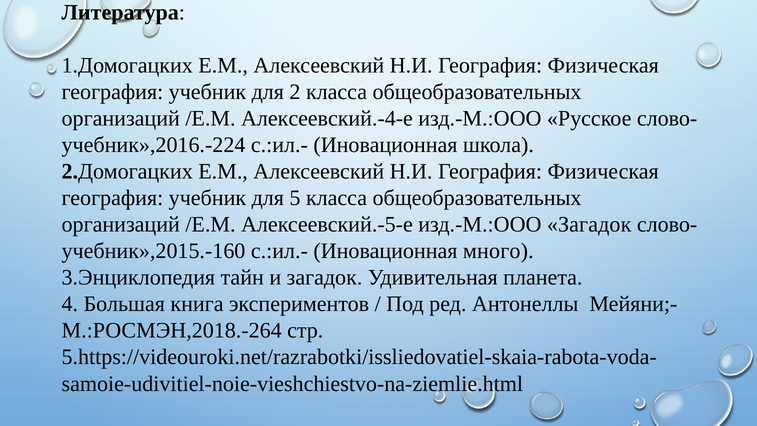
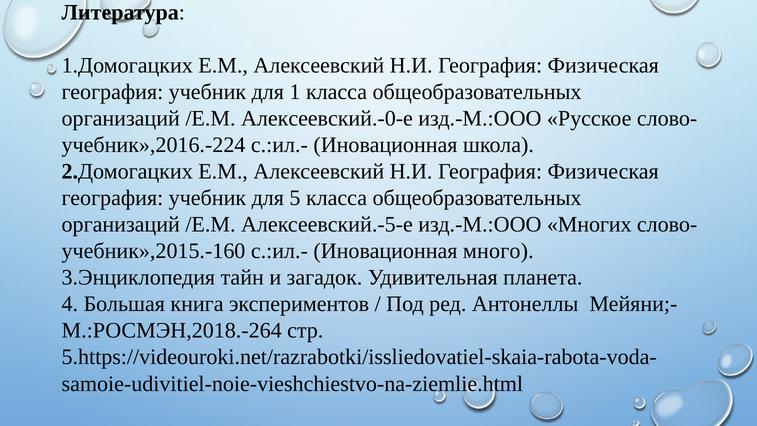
2: 2 -> 1 (295, 92)
Алексеевский.-4-е: Алексеевский.-4-е -> Алексеевский.-0-е (327, 118)
изд.-М.:ООО Загадок: Загадок -> Многих (589, 224)
